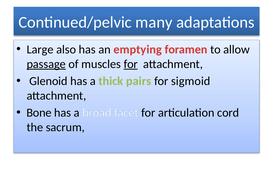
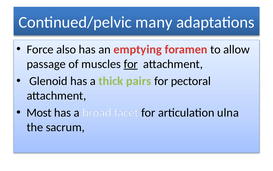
Large: Large -> Force (40, 49)
passage underline: present -> none (46, 64)
sigmoid: sigmoid -> pectoral (191, 81)
Bone: Bone -> Most (39, 112)
cord: cord -> ulna (228, 112)
